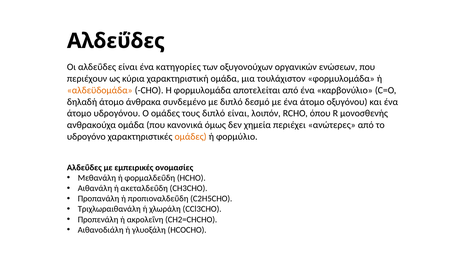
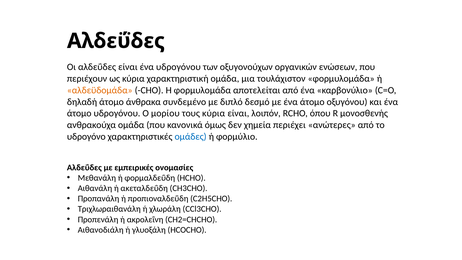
ένα κατηγορίες: κατηγορίες -> υδρογόνου (178, 67)
Ο ομάδες: ομάδες -> μορίου (165, 113)
τους διπλό: διπλό -> κύρια (214, 113)
ομάδες colour: orange -> blue (191, 136)
